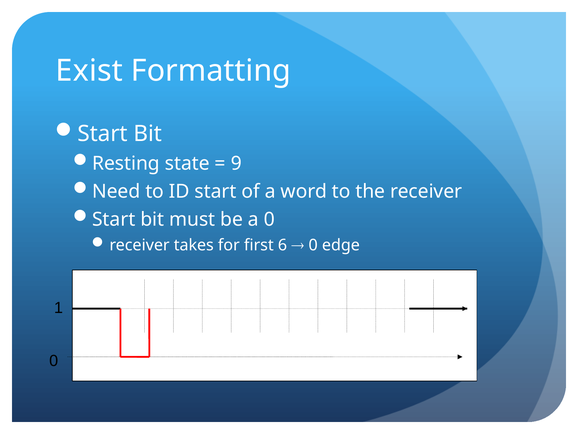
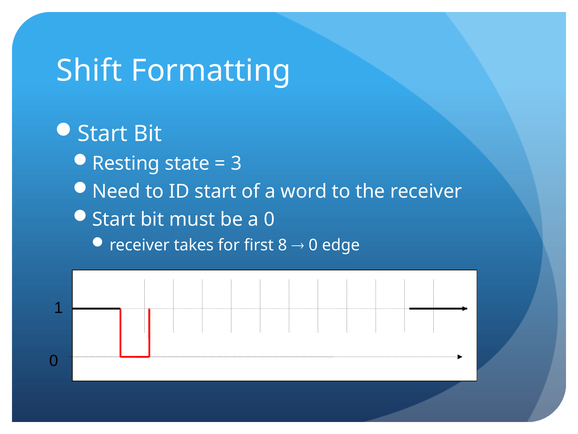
Exist: Exist -> Shift (89, 71)
9: 9 -> 3 (236, 163)
6: 6 -> 8 (282, 245)
